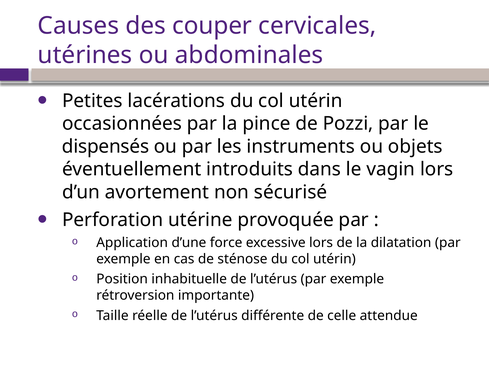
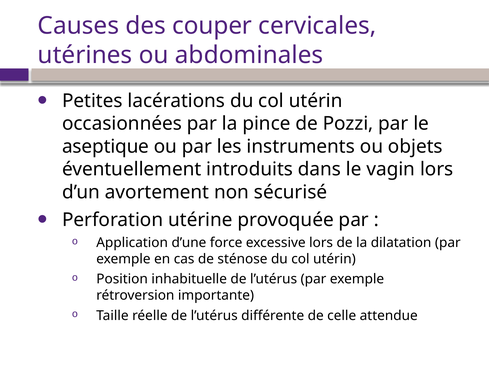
dispensés: dispensés -> aseptique (106, 146)
